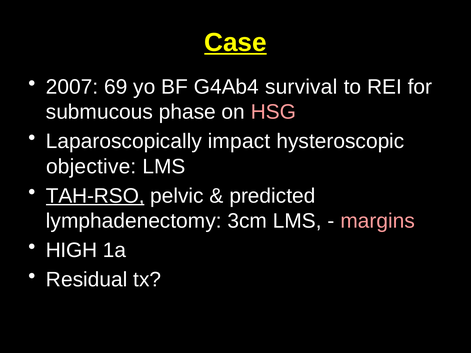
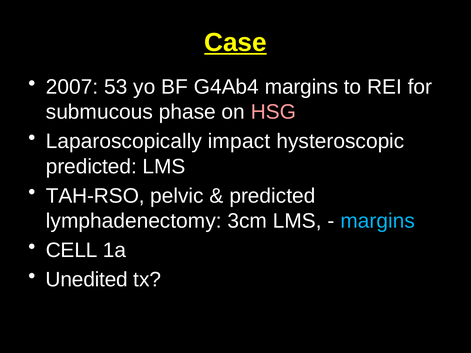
69: 69 -> 53 (116, 87)
G4Ab4 survival: survival -> margins (301, 87)
objective: objective -> predicted (91, 167)
TAH-RSO underline: present -> none (95, 196)
margins colour: pink -> light blue (378, 221)
HIGH: HIGH -> CELL (72, 250)
Residual: Residual -> Unedited (87, 280)
